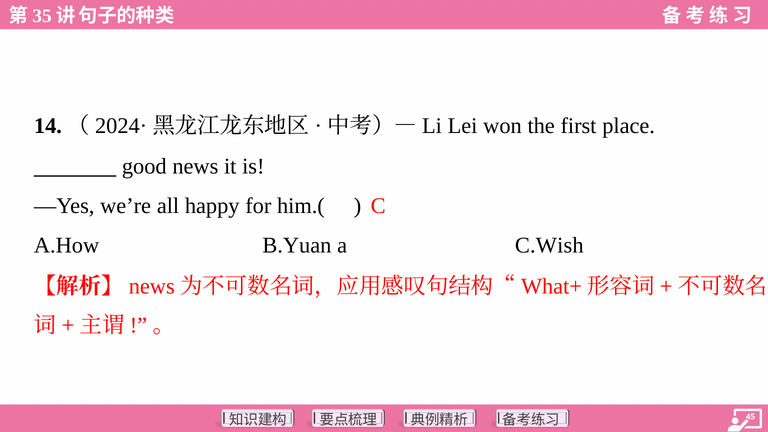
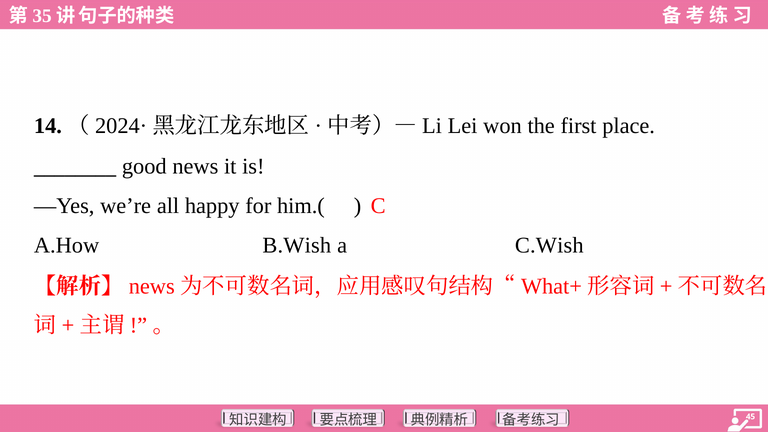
B.Yuan: B.Yuan -> B.Wish (297, 245)
